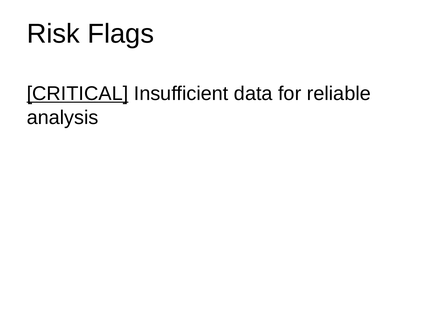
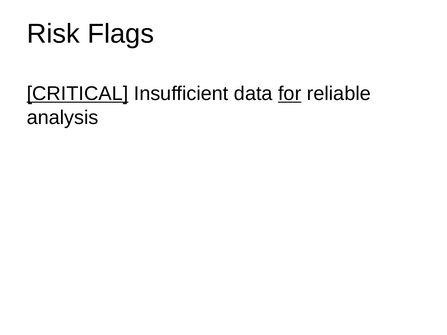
for underline: none -> present (290, 94)
